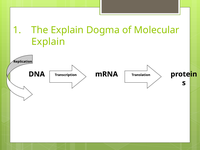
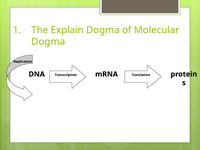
Explain: Explain -> Dogma (48, 42)
